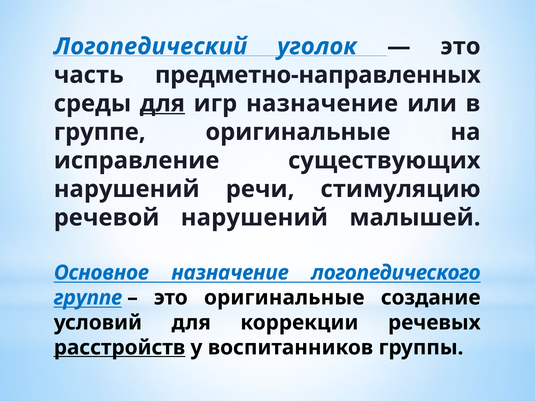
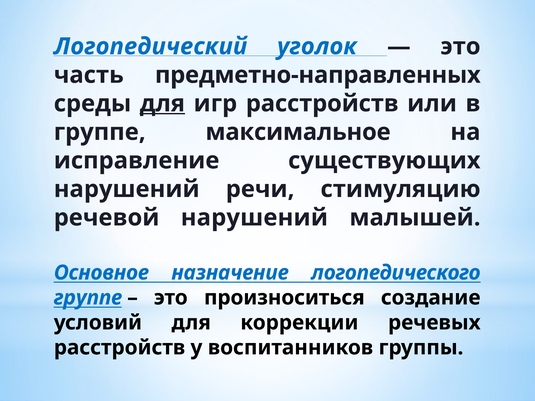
игр назначение: назначение -> расстройств (322, 104)
группе оригинальные: оригинальные -> максимальное (298, 132)
это оригинальные: оригинальные -> произноситься (284, 298)
расстройств underline: present -> none (120, 348)
